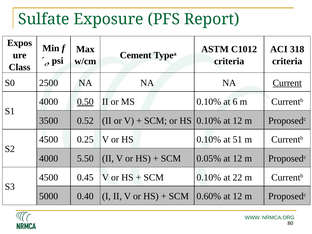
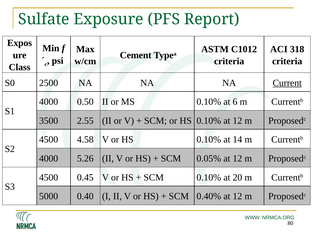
0.50 underline: present -> none (85, 102)
0.52: 0.52 -> 2.55 (85, 121)
0.25: 0.25 -> 4.58 (85, 140)
51: 51 -> 14 (237, 140)
5.50: 5.50 -> 5.26 (85, 158)
22: 22 -> 20 (237, 177)
0.60%: 0.60% -> 0.40% (209, 196)
